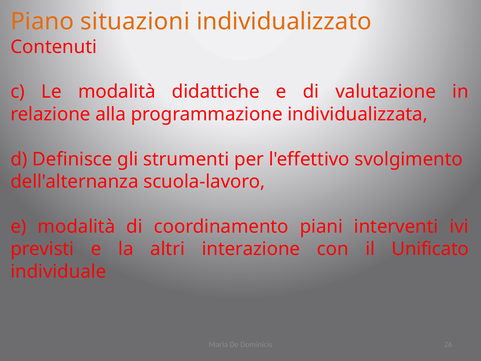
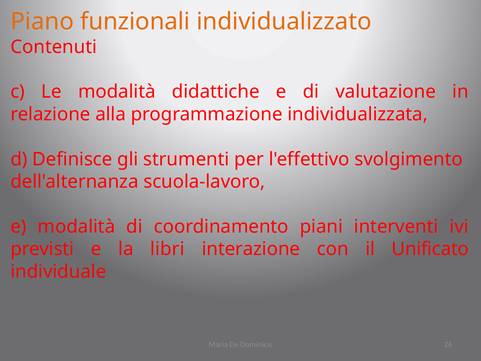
situazioni: situazioni -> funzionali (135, 22)
altri: altri -> libri (167, 249)
